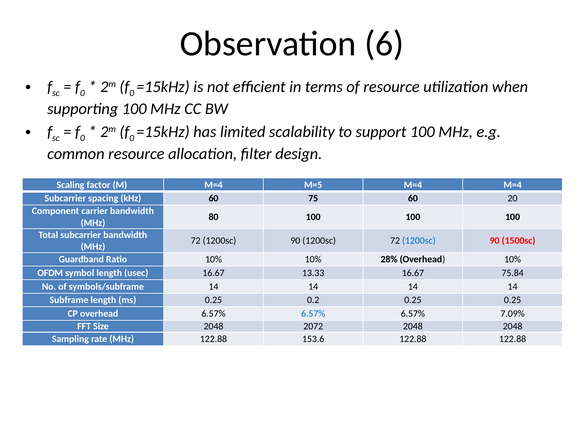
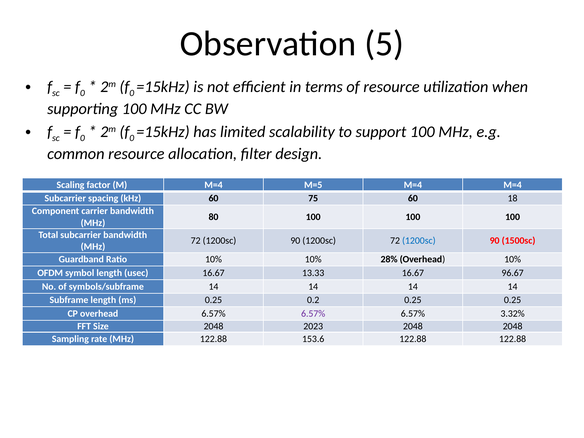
6: 6 -> 5 (384, 44)
20: 20 -> 18 (513, 198)
75.84: 75.84 -> 96.67 (513, 273)
6.57% colour: blue -> purple (313, 314)
7.09%: 7.09% -> 3.32% (513, 314)
2072: 2072 -> 2023 (313, 326)
